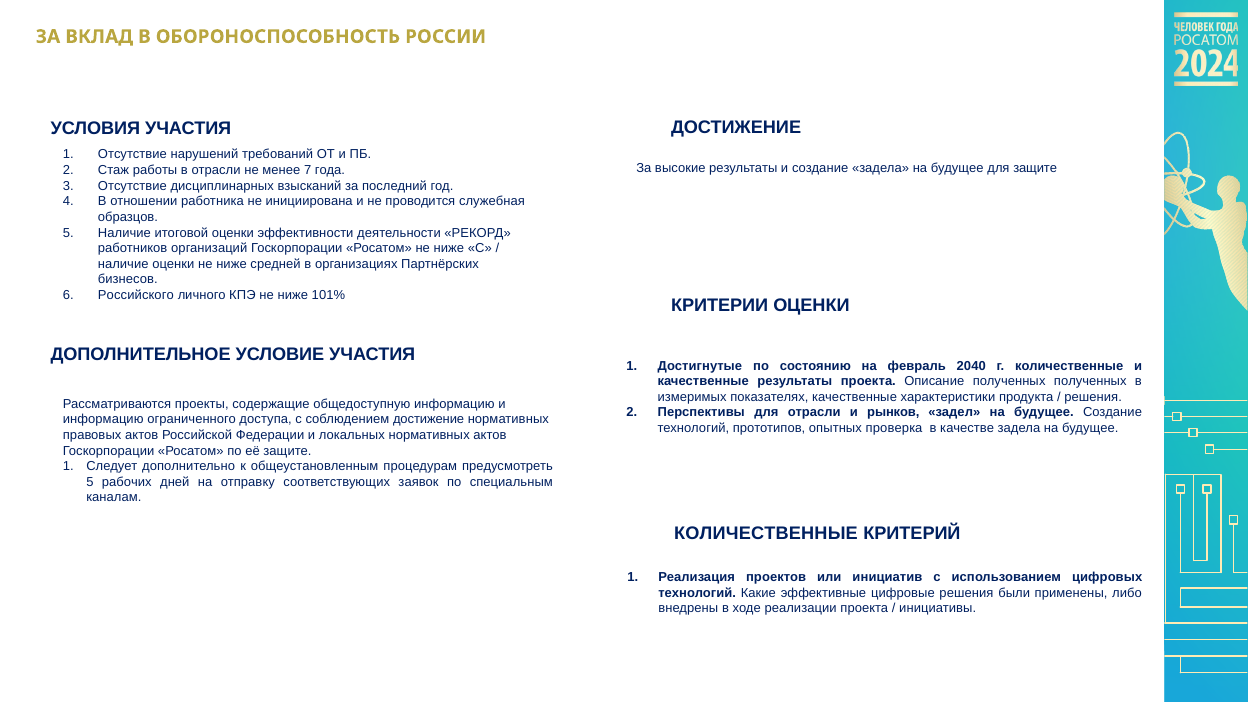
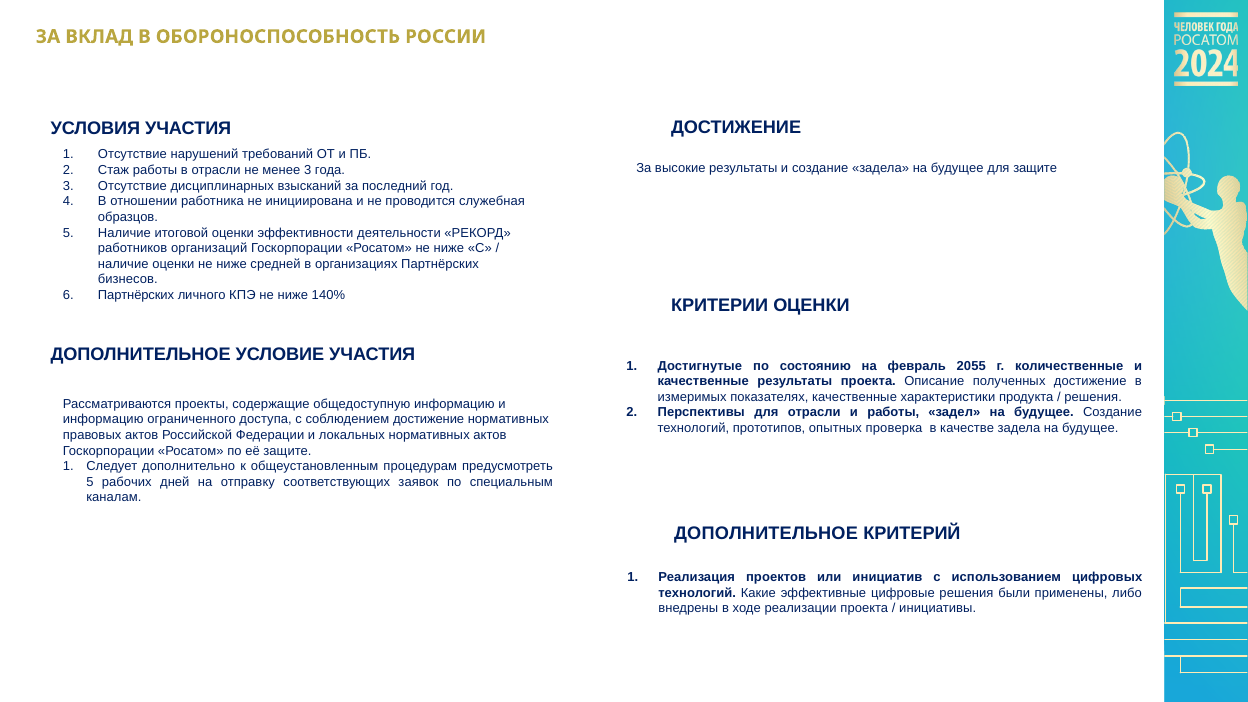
менее 7: 7 -> 3 (308, 170)
Российского: Российского -> Партнёрских (136, 295)
101%: 101% -> 140% (328, 295)
2040: 2040 -> 2055 (971, 366)
полученных полученных: полученных -> достижение (1090, 381)
и рынков: рынков -> работы (893, 413)
КОЛИЧЕСТВЕННЫЕ: КОЛИЧЕСТВЕННЫЕ -> ДОПОЛНИТЕЛЬНОЕ (766, 534)
